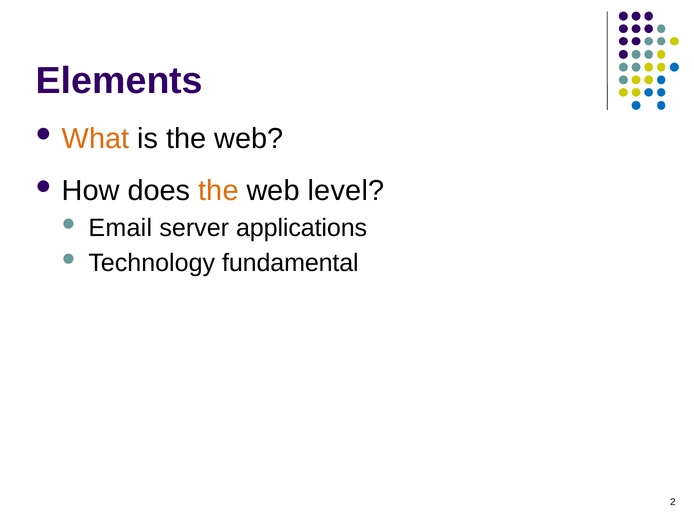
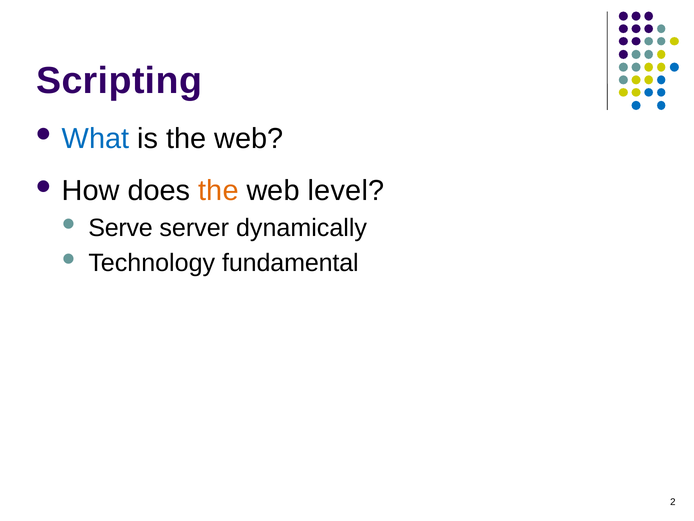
Elements: Elements -> Scripting (119, 81)
What colour: orange -> blue (96, 138)
Email: Email -> Serve (121, 228)
applications: applications -> dynamically (302, 228)
